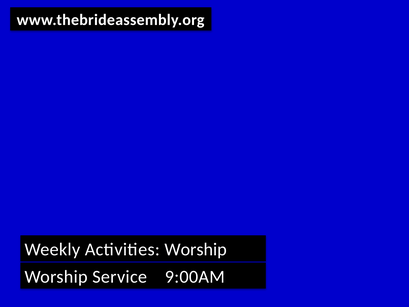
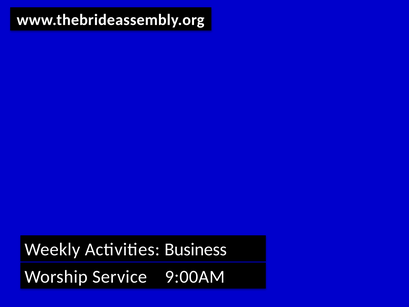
Activities Worship: Worship -> Business (196, 249)
